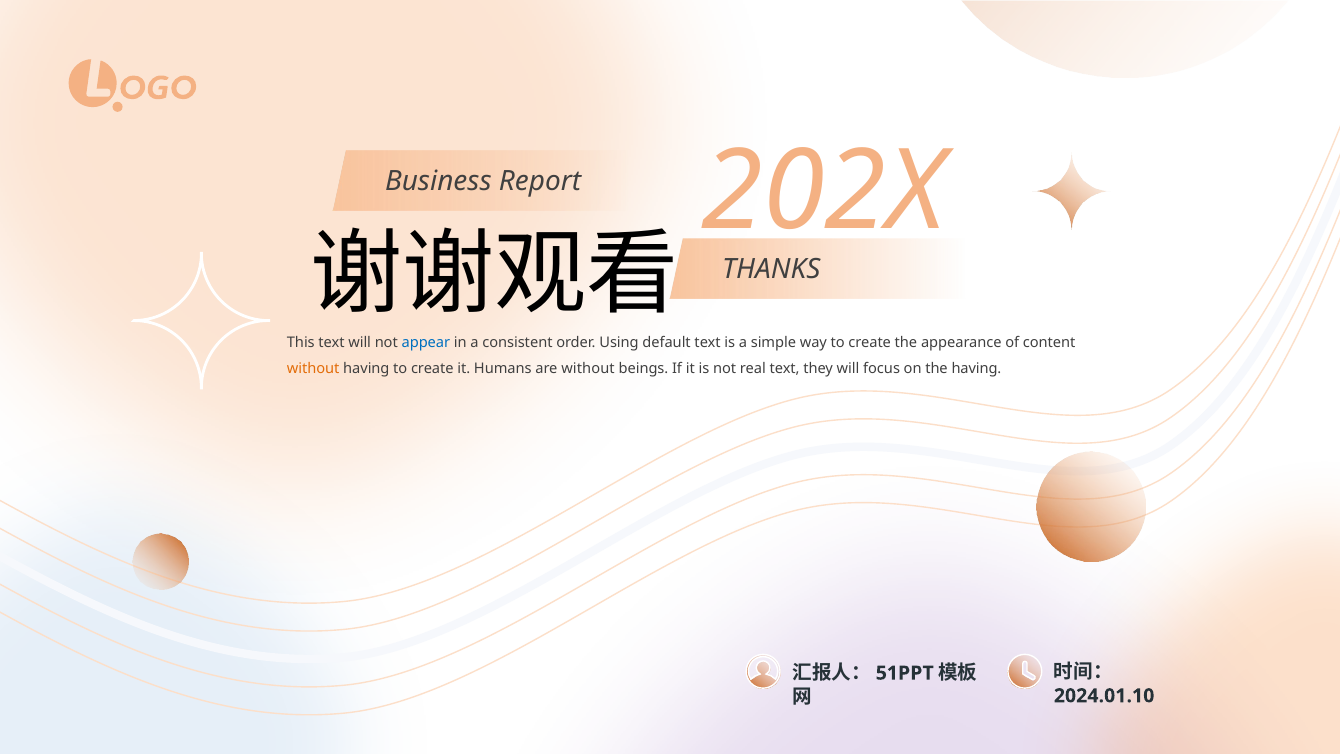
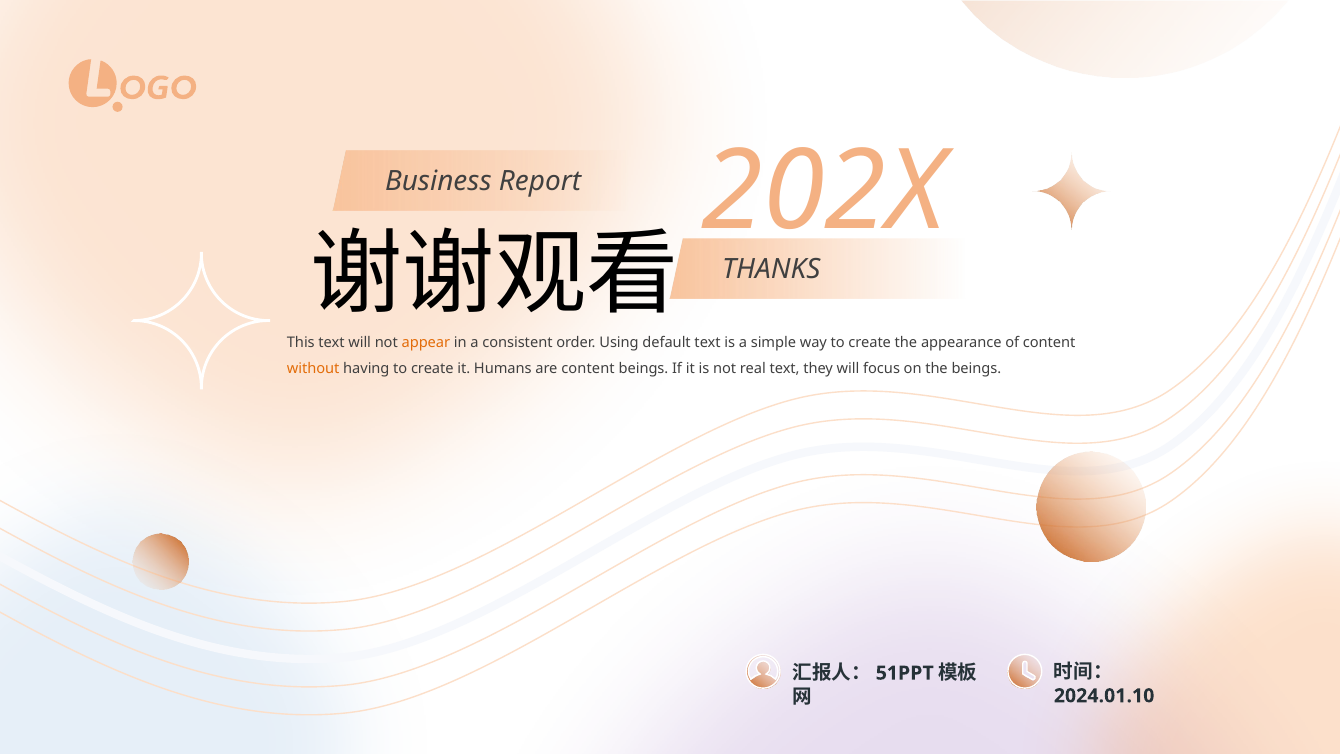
appear colour: blue -> orange (426, 342)
are without: without -> content (588, 369)
the having: having -> beings (976, 369)
